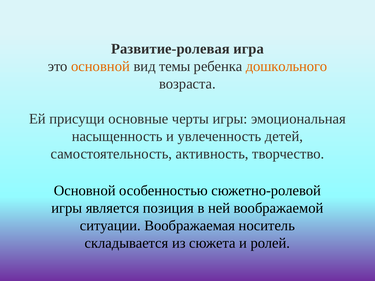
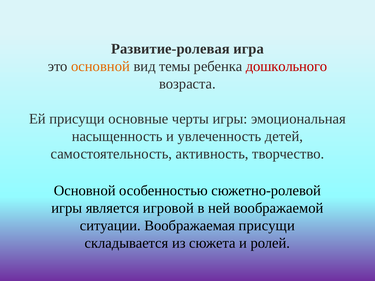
дошкольного colour: orange -> red (287, 66)
позиция: позиция -> игровой (168, 208)
Воображаемая носитель: носитель -> присущи (267, 226)
